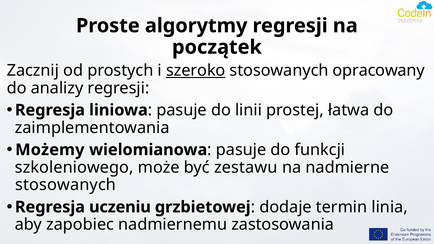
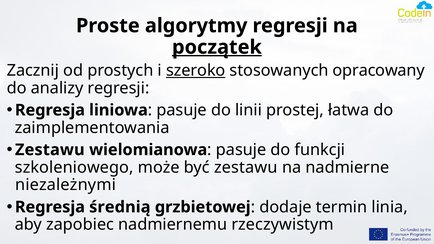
początek underline: none -> present (217, 47)
Możemy: Możemy -> Zestawu (50, 150)
stosowanych: stosowanych -> niezależnymi (66, 185)
uczeniu: uczeniu -> średnią (120, 207)
zastosowania: zastosowania -> rzeczywistym (283, 225)
